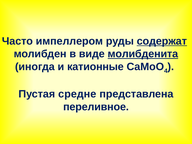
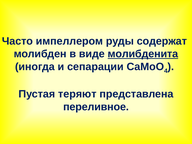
содержат underline: present -> none (162, 41)
катионные: катионные -> сепарации (95, 67)
средне: средне -> теряют (77, 94)
